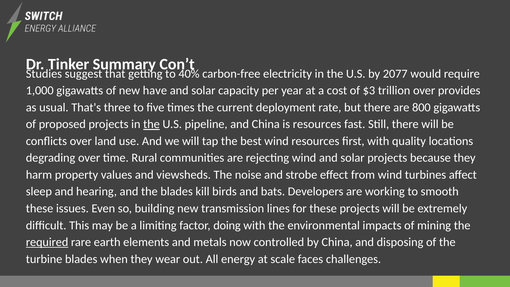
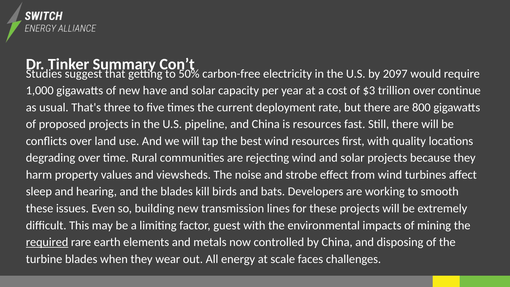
40%: 40% -> 50% (189, 74)
2077: 2077 -> 2097 (395, 74)
provides: provides -> continue (459, 91)
the underline: present -> none (152, 124)
doing: doing -> guest (227, 225)
